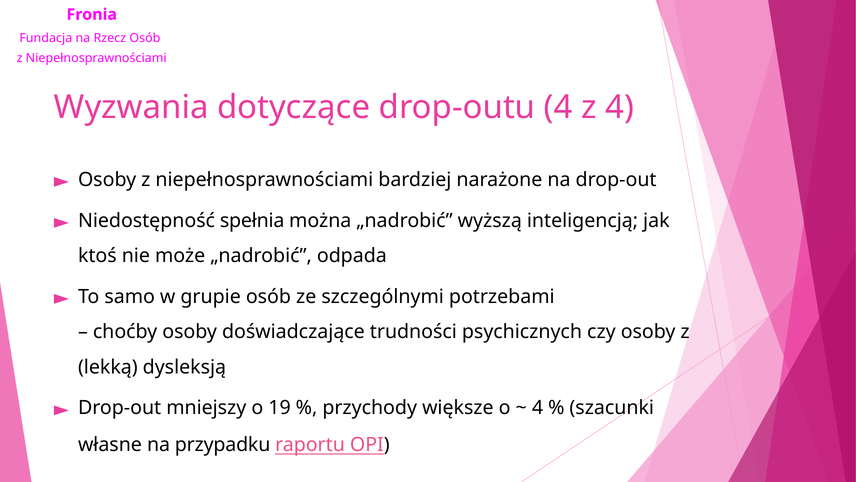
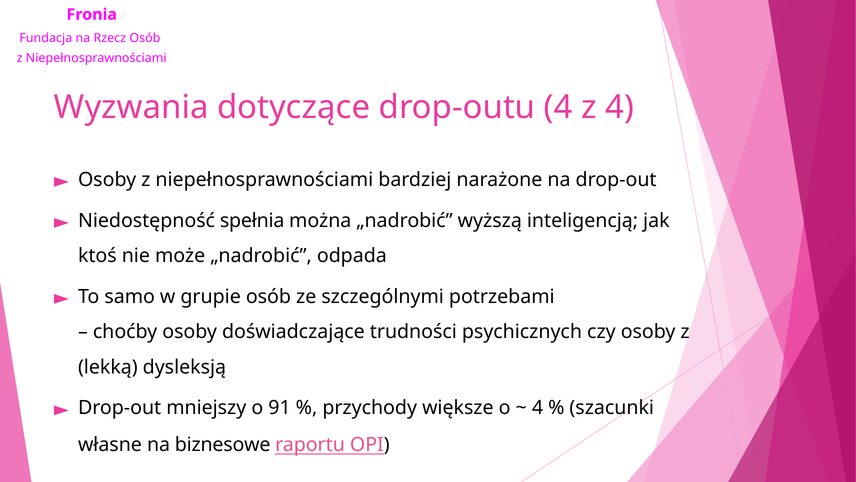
19: 19 -> 91 (280, 408)
przypadku: przypadku -> biznesowe (223, 444)
